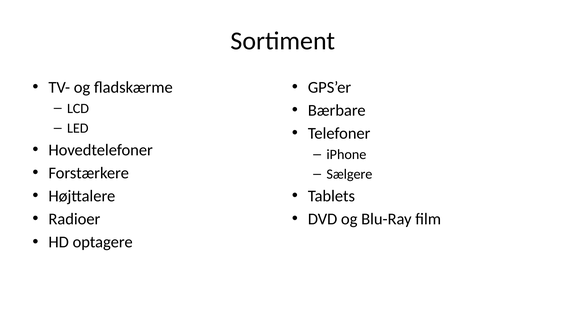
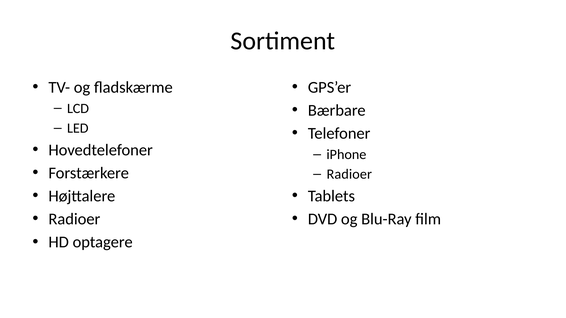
Sælgere: Sælgere -> Radioer (349, 174)
